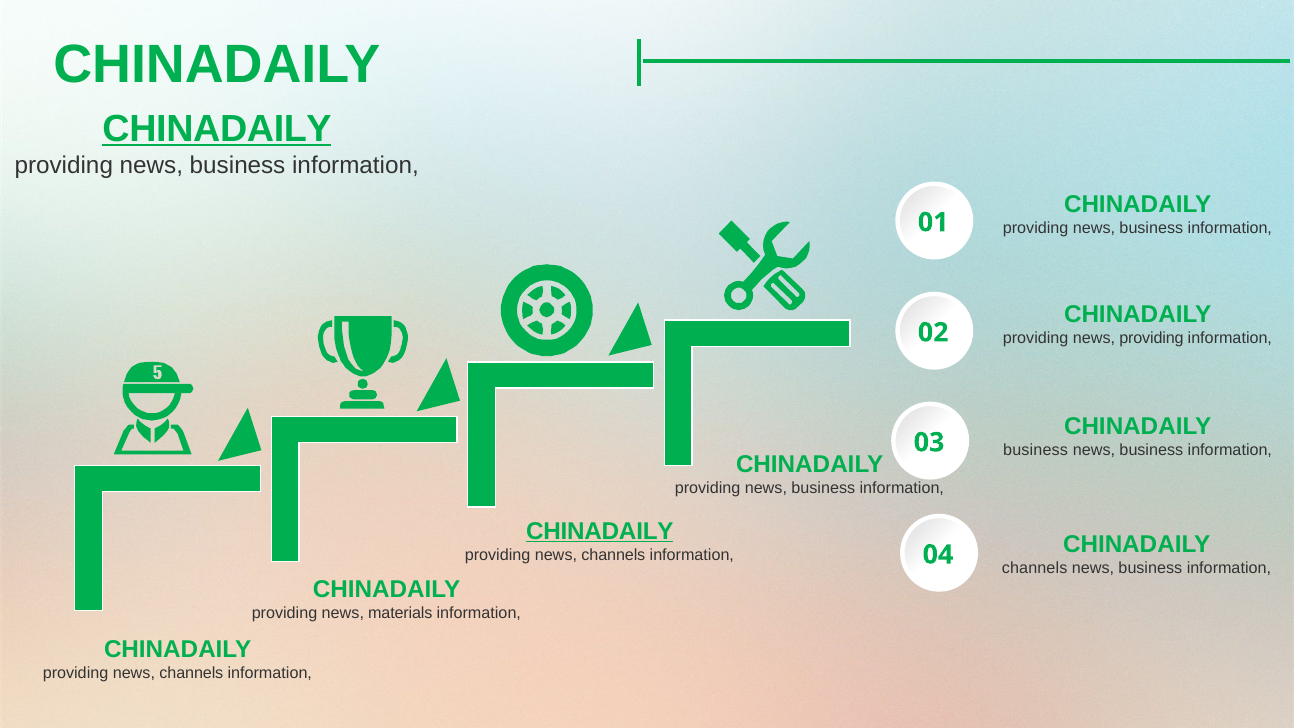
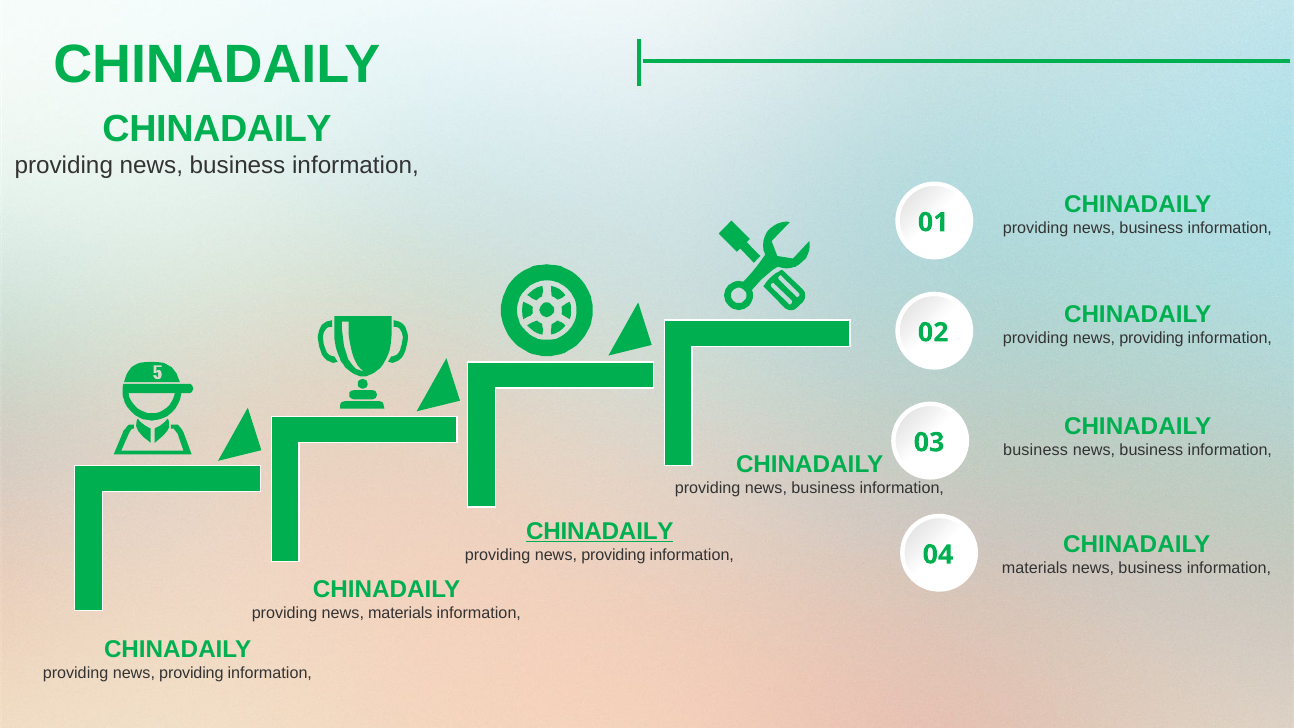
CHINADAILY underline: present -> none (217, 129)
channels: channels -> providing (613, 555)
channels: channels -> materials (1035, 568)
channels: channels -> providing (191, 673)
